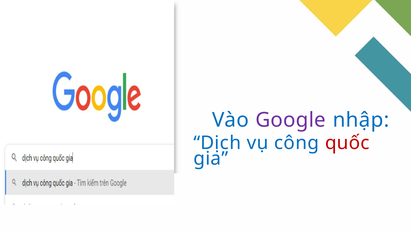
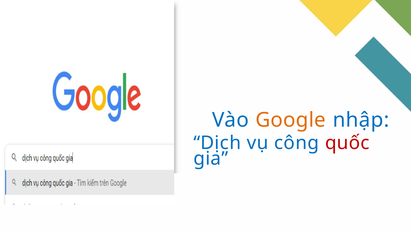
Google colour: purple -> orange (291, 120)
